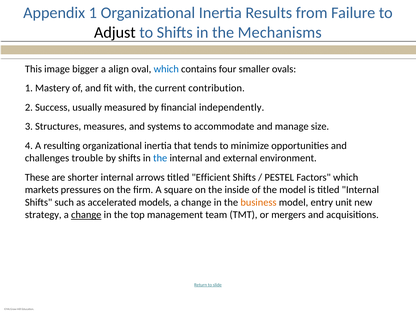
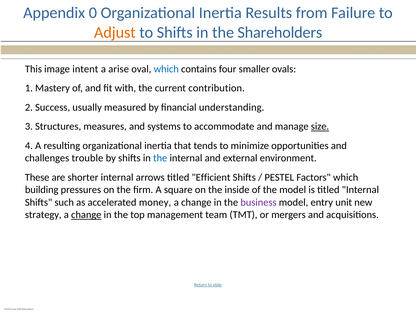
Appendix 1: 1 -> 0 (93, 13)
Adjust colour: black -> orange (115, 32)
Mechanisms: Mechanisms -> Shareholders (280, 32)
bigger: bigger -> intent (85, 69)
align: align -> arise (119, 69)
independently: independently -> understanding (232, 107)
size underline: none -> present (320, 126)
markets: markets -> building (42, 190)
models: models -> money (155, 202)
business colour: orange -> purple (258, 202)
